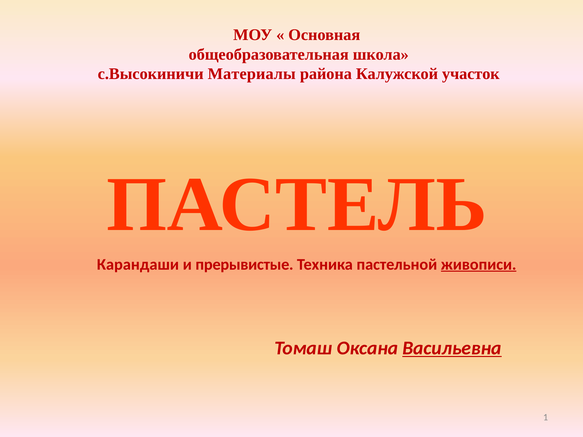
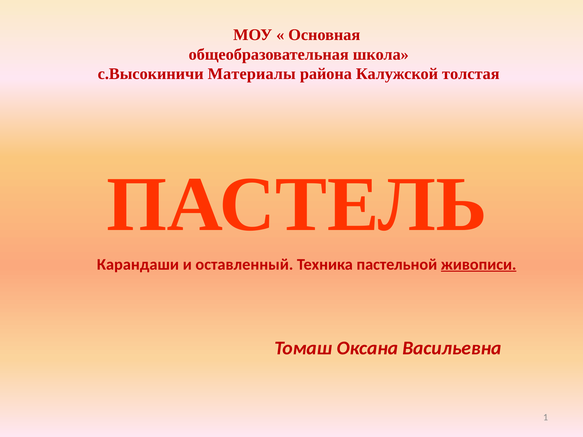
участок: участок -> толстая (471, 74)
прерывистые: прерывистые -> оставленный (244, 264)
Васильевна underline: present -> none (452, 348)
